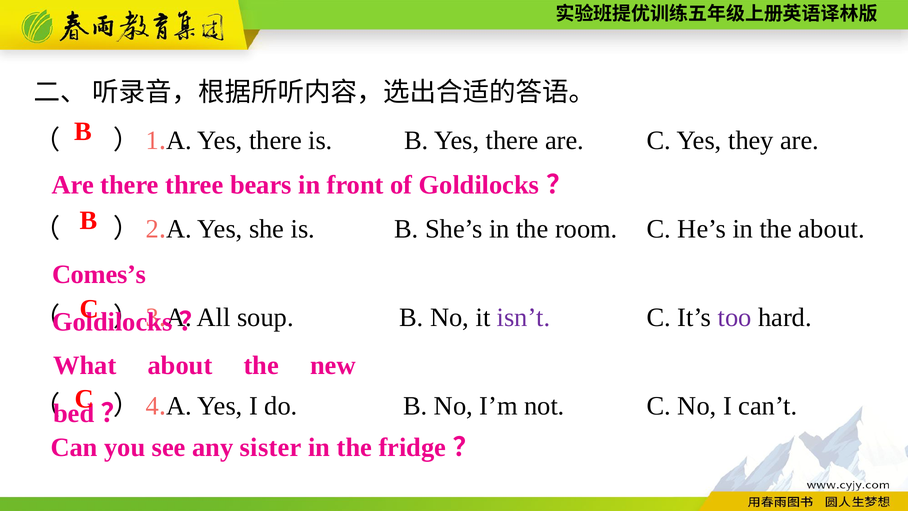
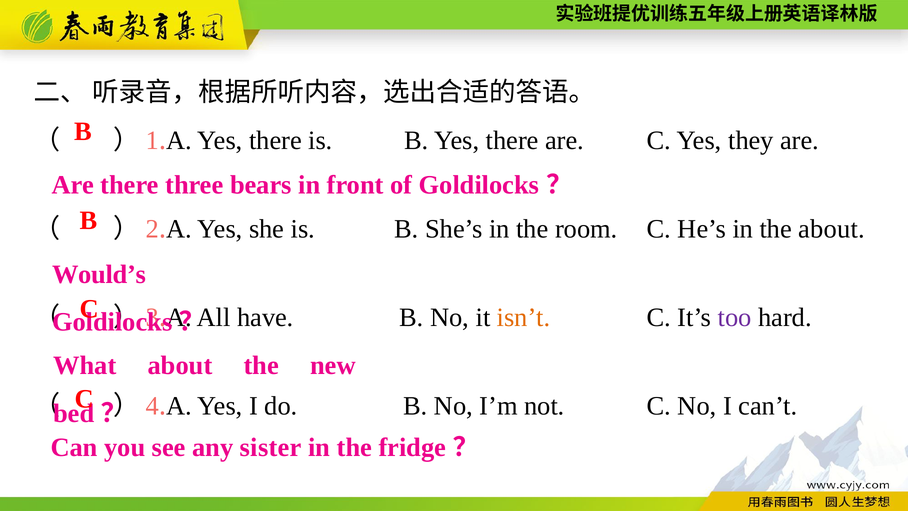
Comes’s: Comes’s -> Would’s (99, 274)
soup: soup -> have (265, 317)
isn’t colour: purple -> orange (524, 317)
